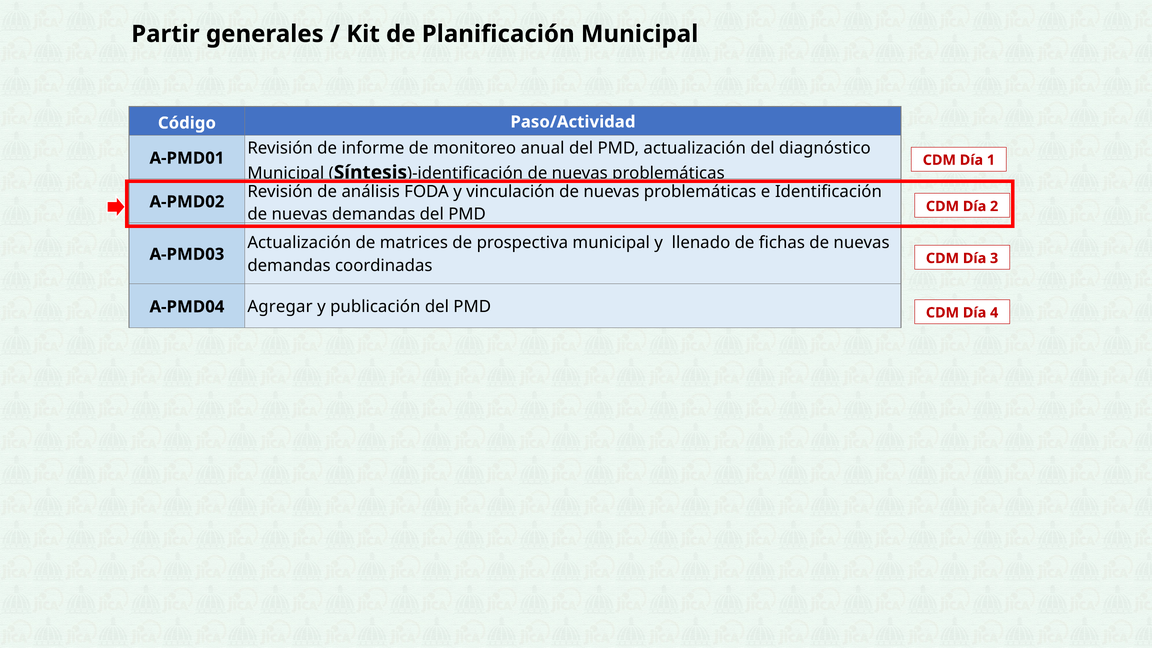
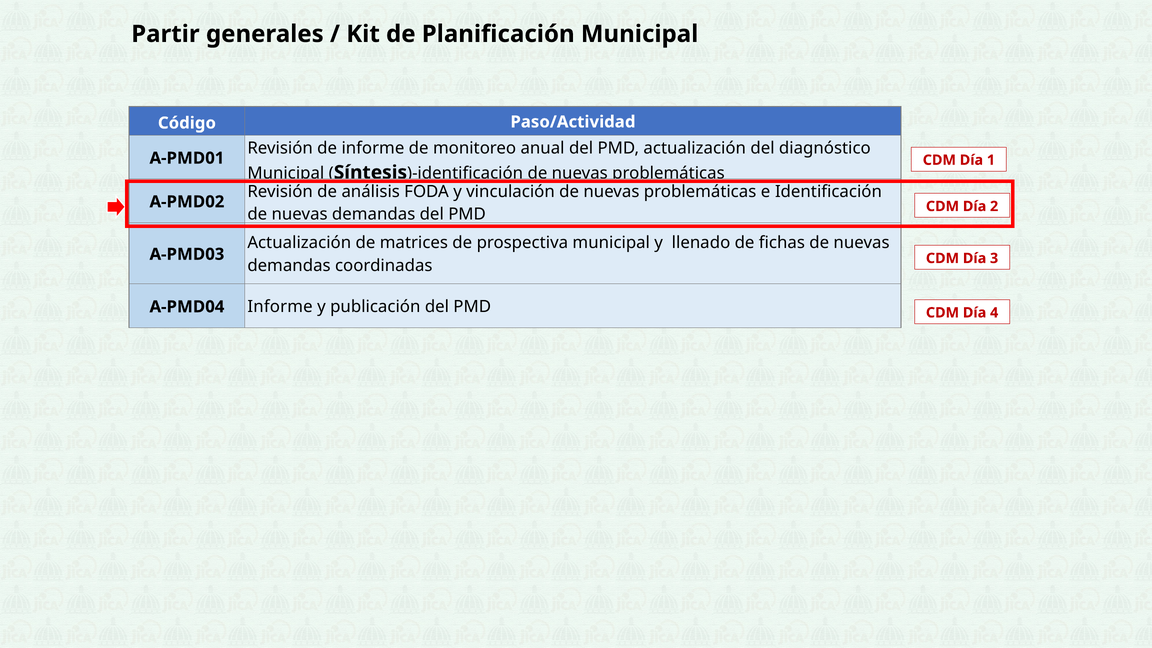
A-PMD04 Agregar: Agregar -> Informe (280, 307)
